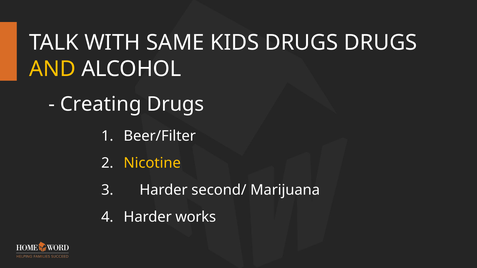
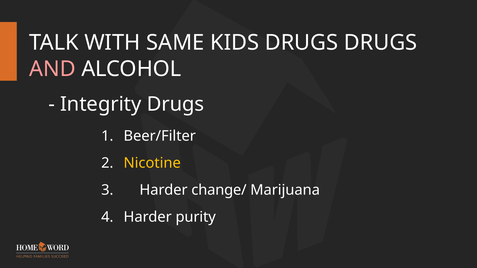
AND colour: yellow -> pink (52, 69)
Creating: Creating -> Integrity (101, 104)
second/: second/ -> change/ (219, 190)
works: works -> purity (196, 217)
